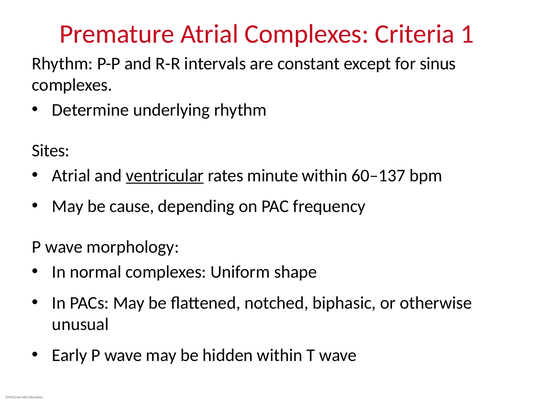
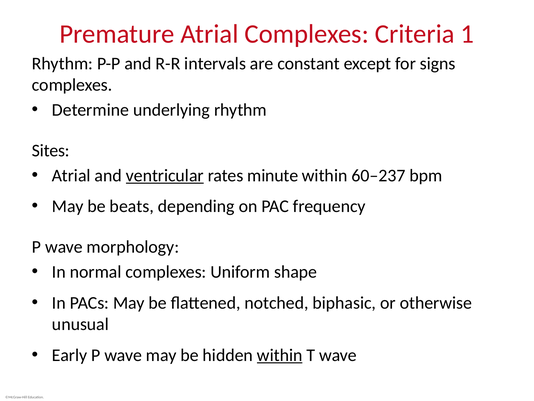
sinus: sinus -> signs (438, 64)
60‒137: 60‒137 -> 60‒237 (378, 175)
cause: cause -> beats (132, 206)
within underline: none -> present (280, 355)
